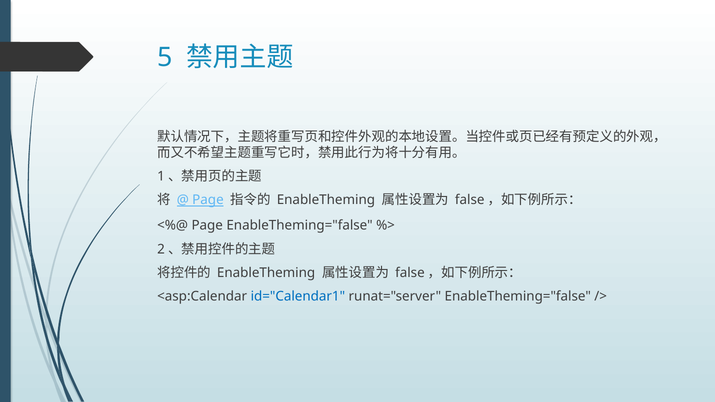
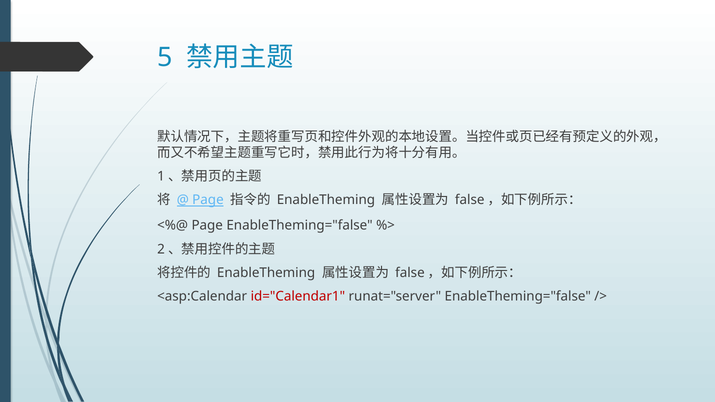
id="Calendar1 colour: blue -> red (298, 296)
